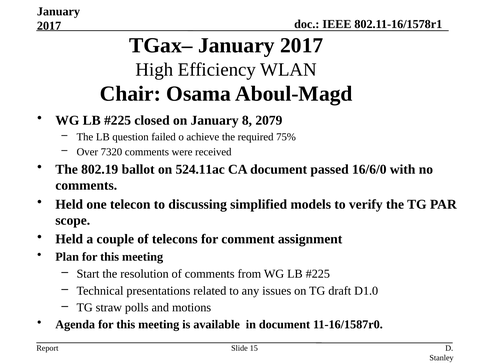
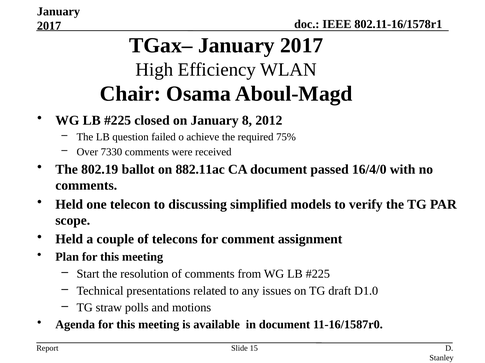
2079: 2079 -> 2012 (269, 121)
7320: 7320 -> 7330 (111, 152)
524.11ac: 524.11ac -> 882.11ac (200, 170)
16/6/0: 16/6/0 -> 16/4/0 (369, 170)
